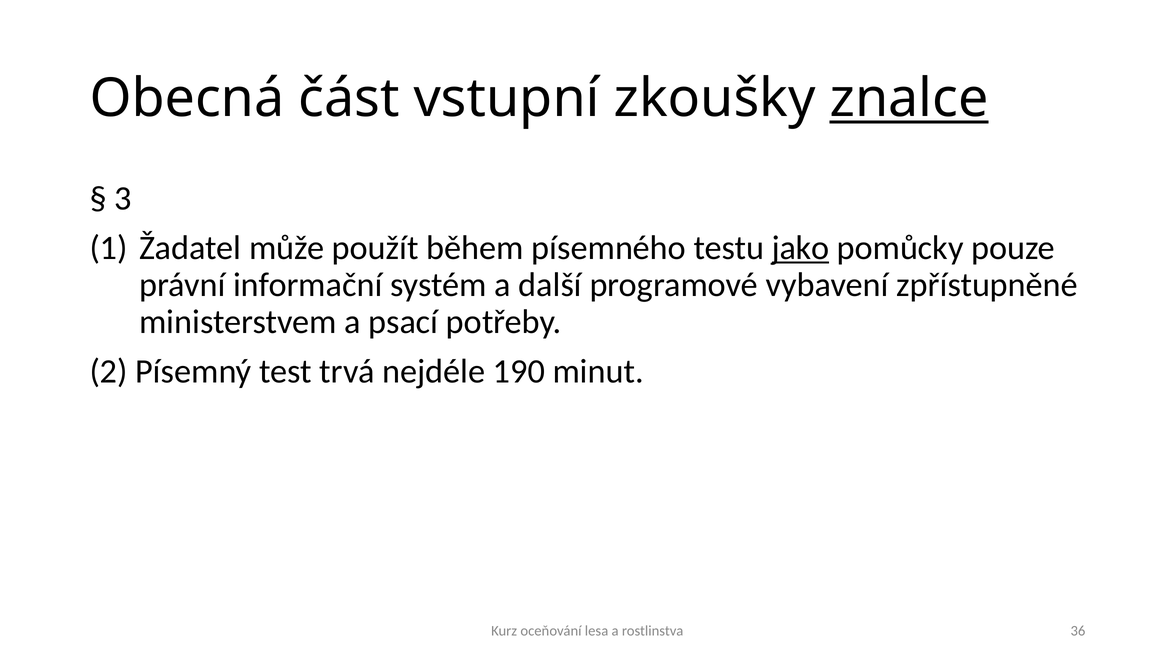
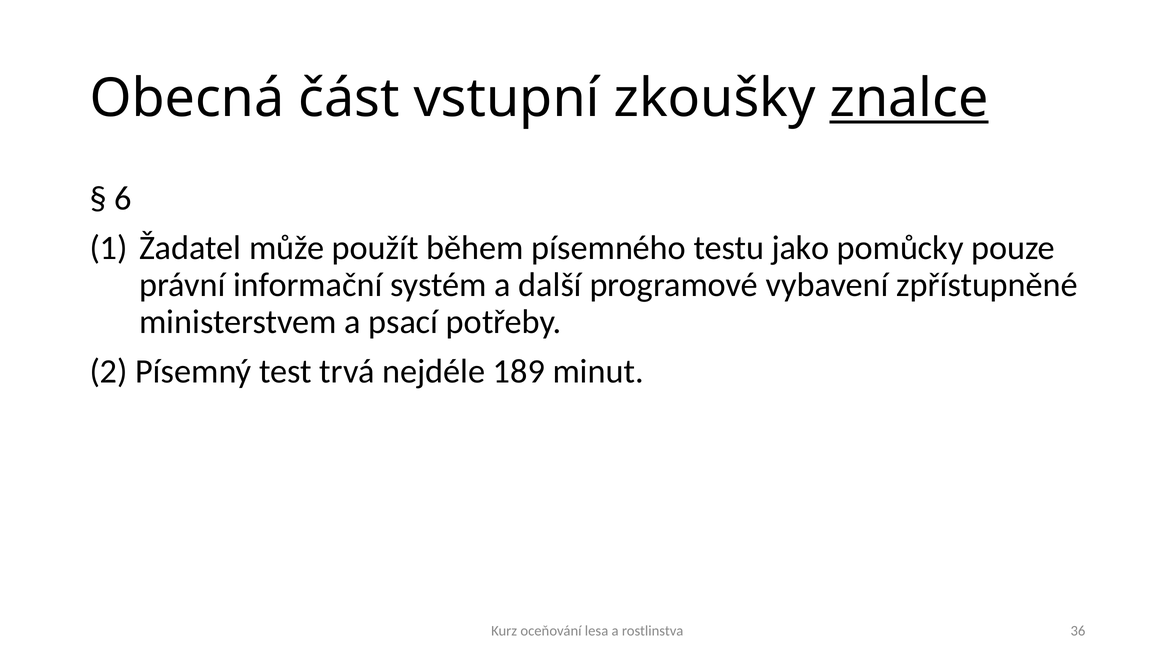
3: 3 -> 6 (123, 199)
jako underline: present -> none (801, 248)
190: 190 -> 189 (519, 371)
